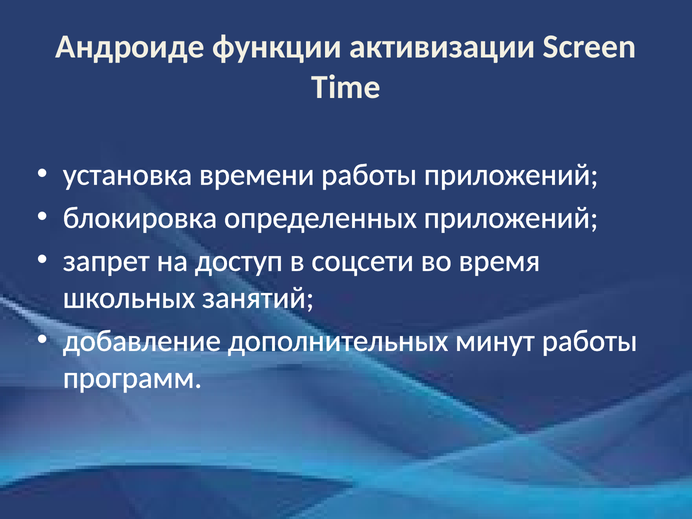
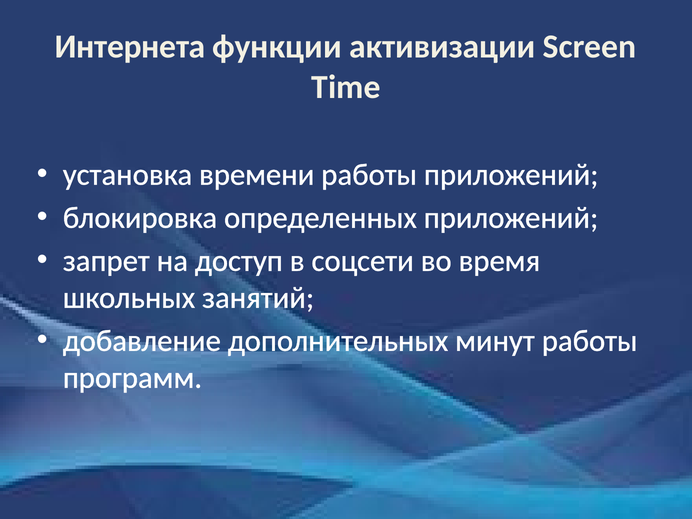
Андроиде: Андроиде -> Интернета (130, 47)
